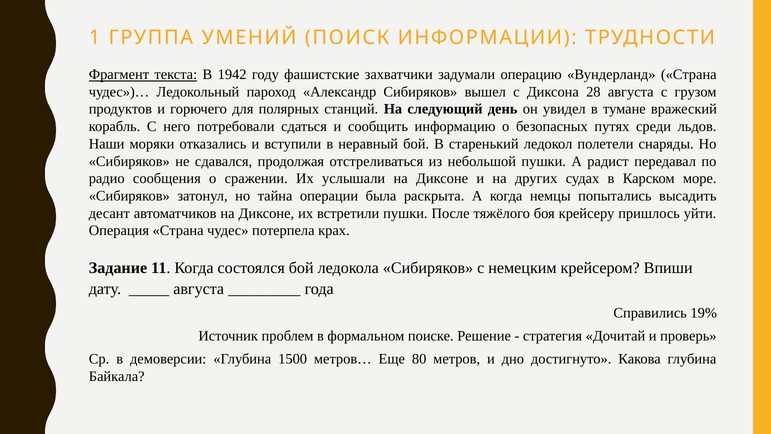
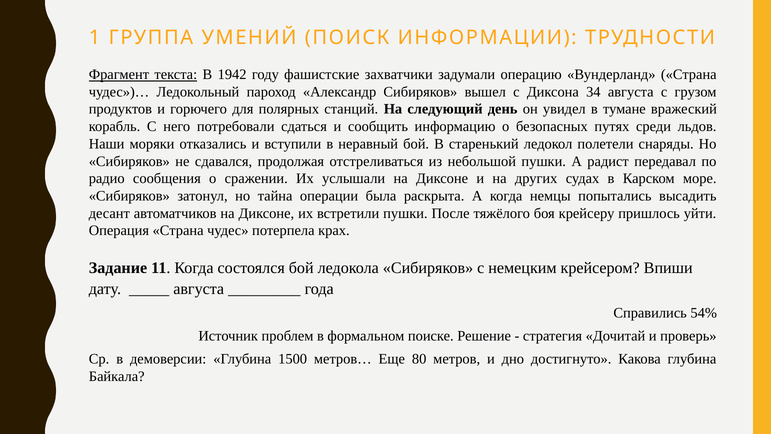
28: 28 -> 34 (593, 92)
19%: 19% -> 54% (704, 313)
